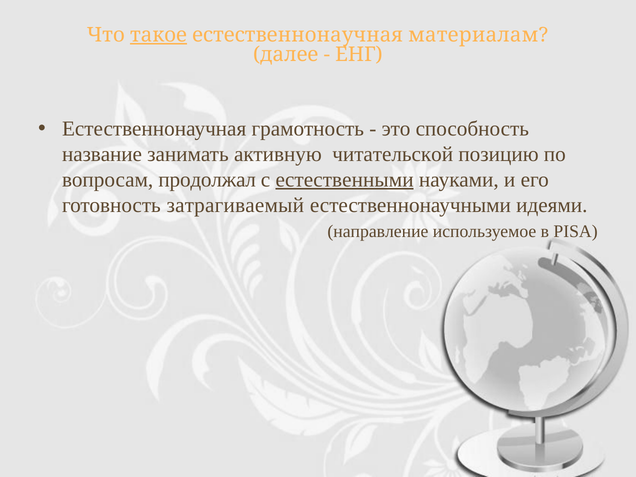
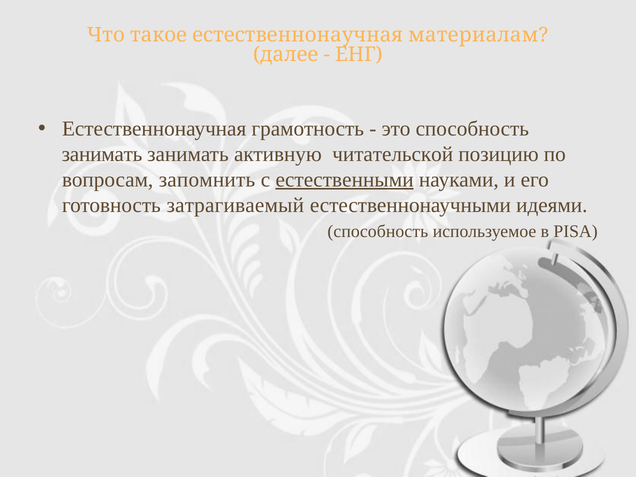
такое underline: present -> none (158, 35)
название: название -> занимать (102, 154)
продолжал: продолжал -> запомнить (207, 180)
направление: направление -> способность (378, 232)
